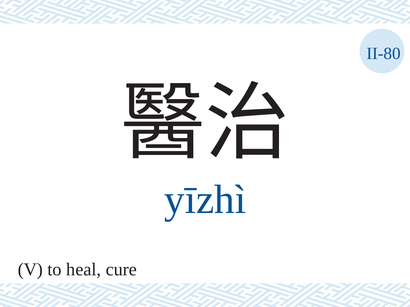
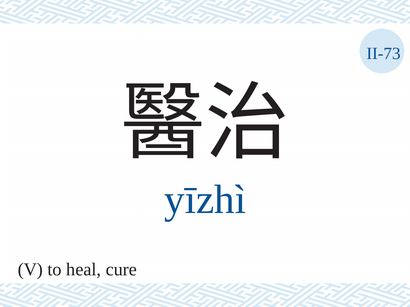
II-80: II-80 -> II-73 (384, 54)
